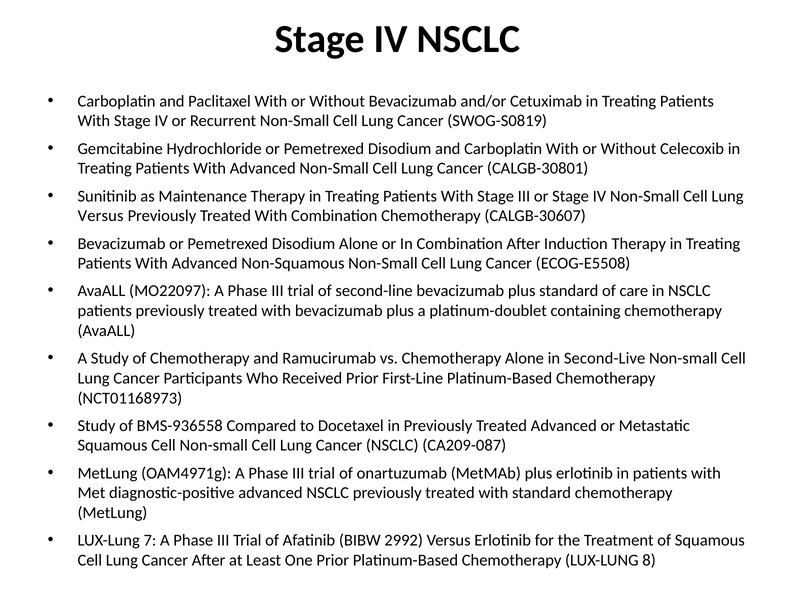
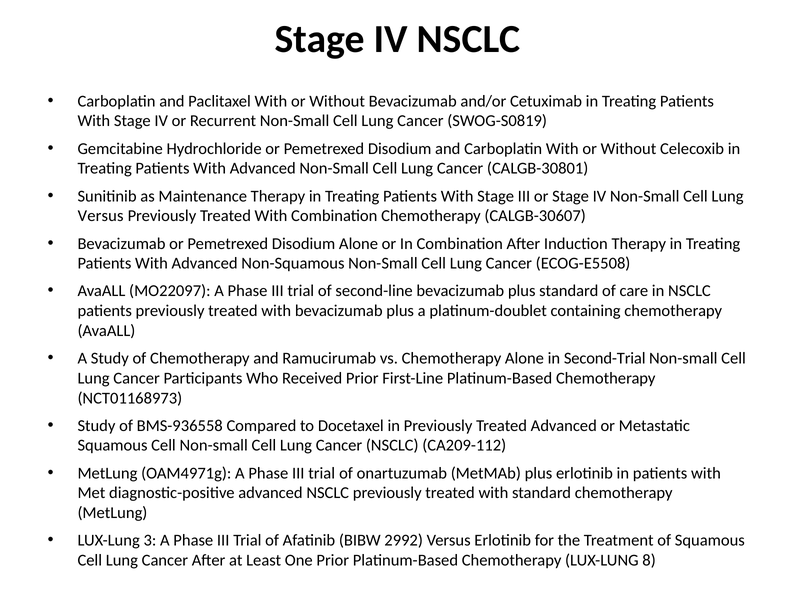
Second-Live: Second-Live -> Second-Trial (605, 358)
CA209-087: CA209-087 -> CA209-112 (464, 446)
7: 7 -> 3 (150, 541)
